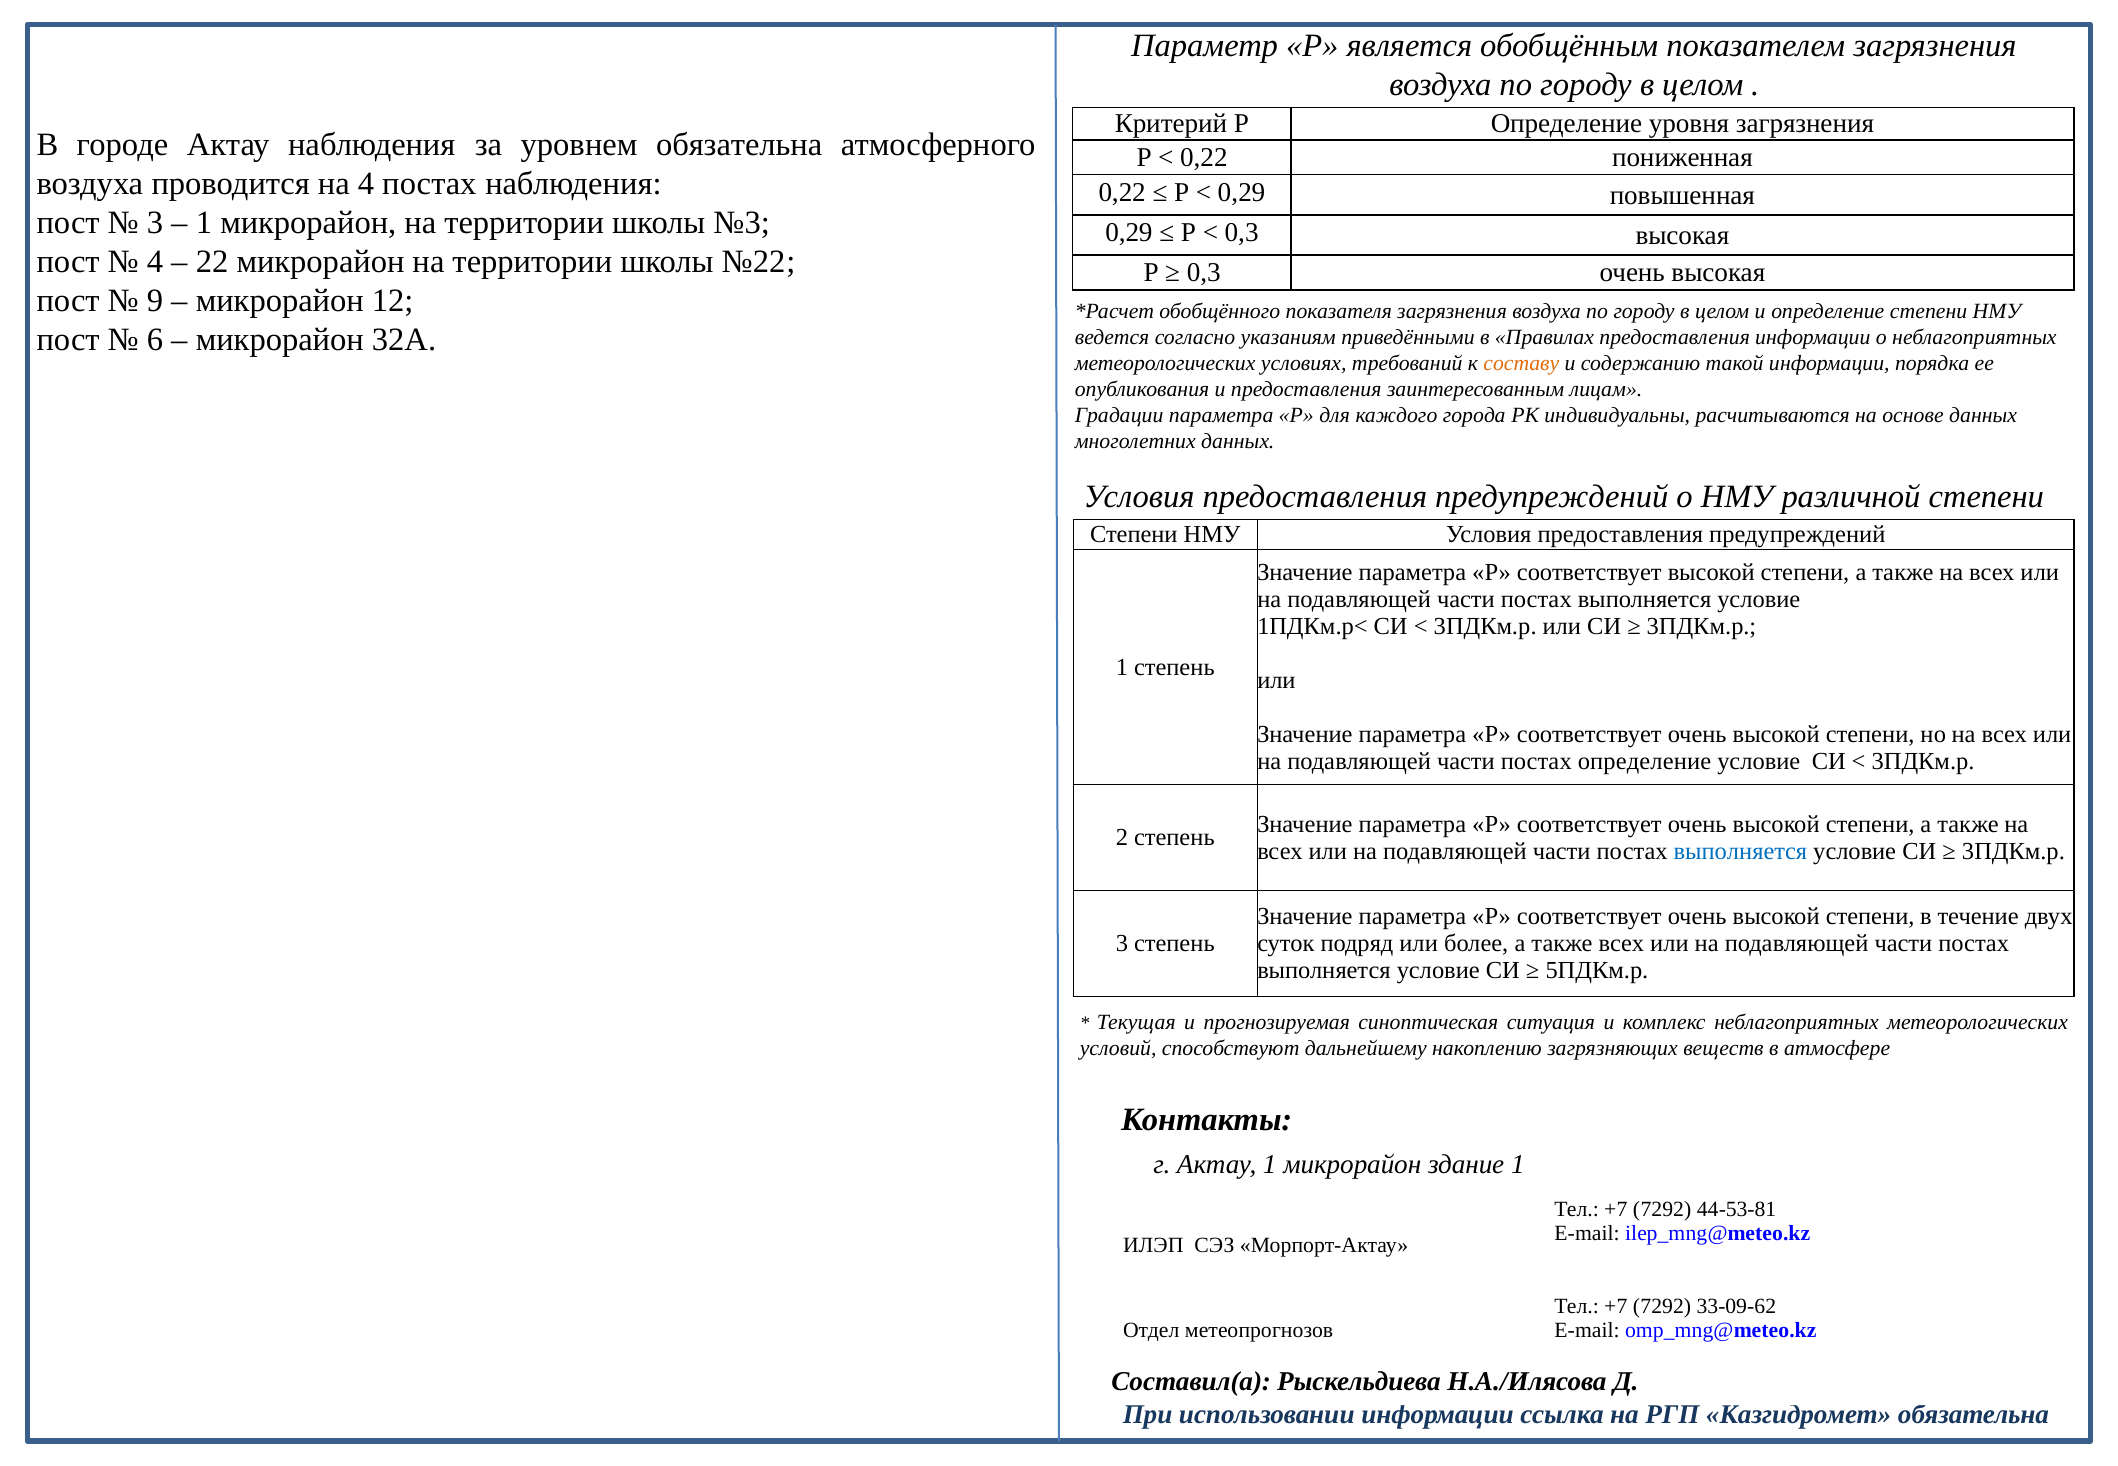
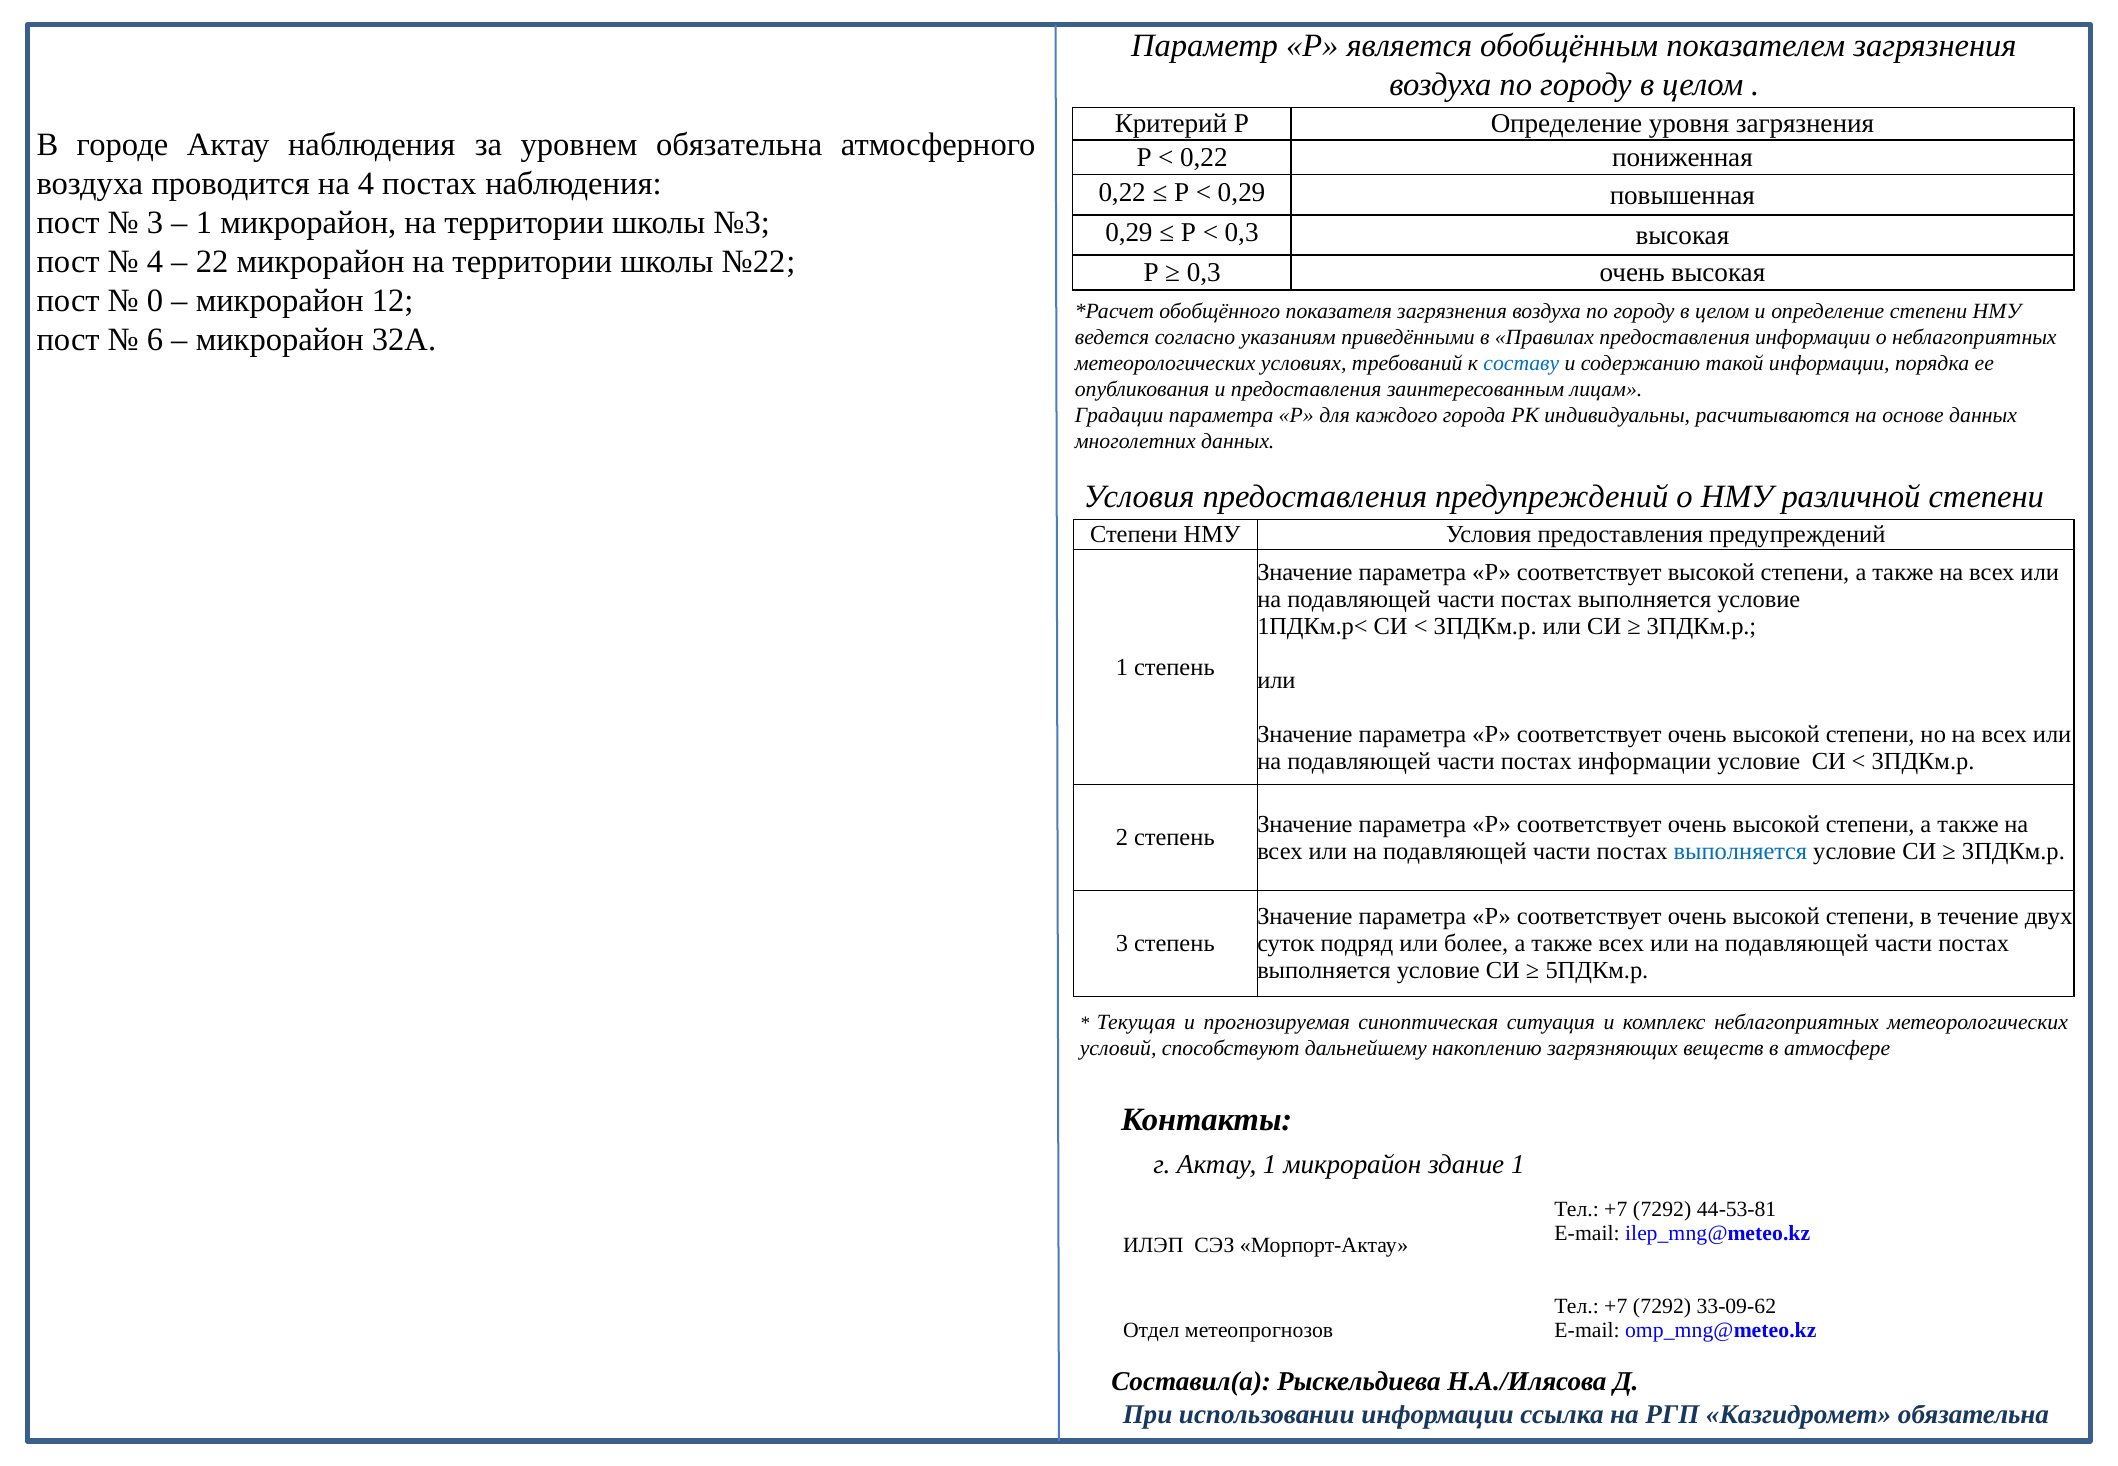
9: 9 -> 0 (155, 301)
составу colour: orange -> blue (1521, 363)
постах определение: определение -> информации (1644, 762)
